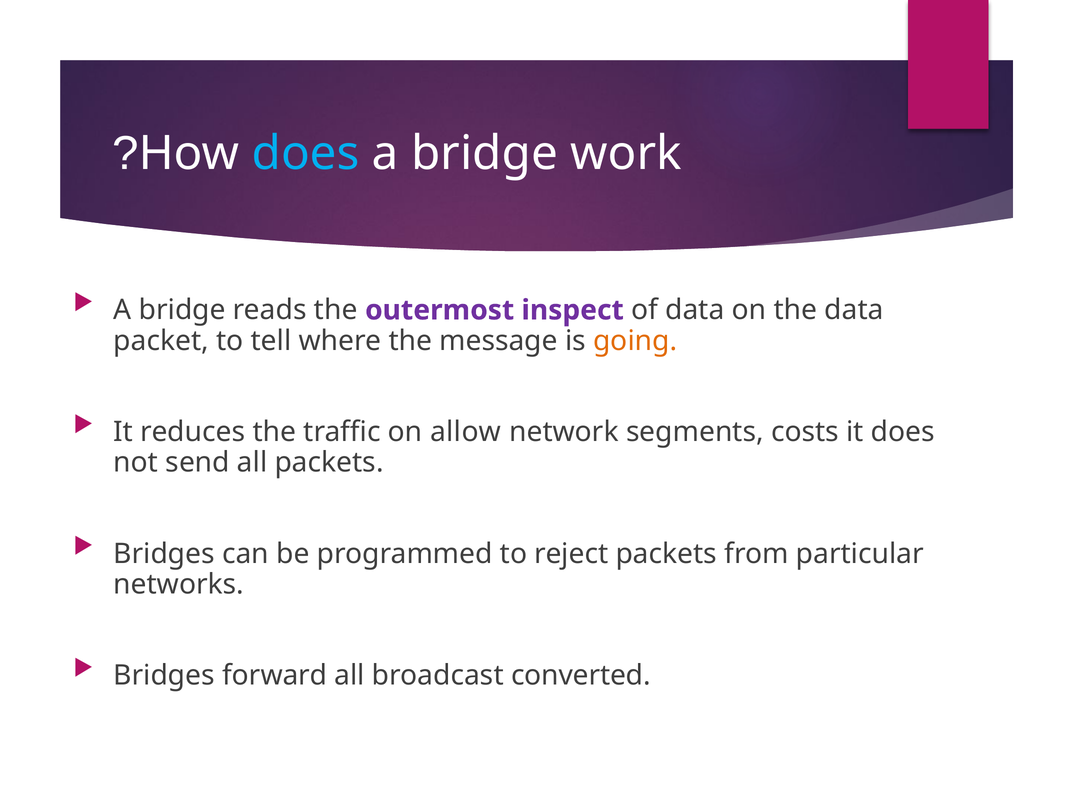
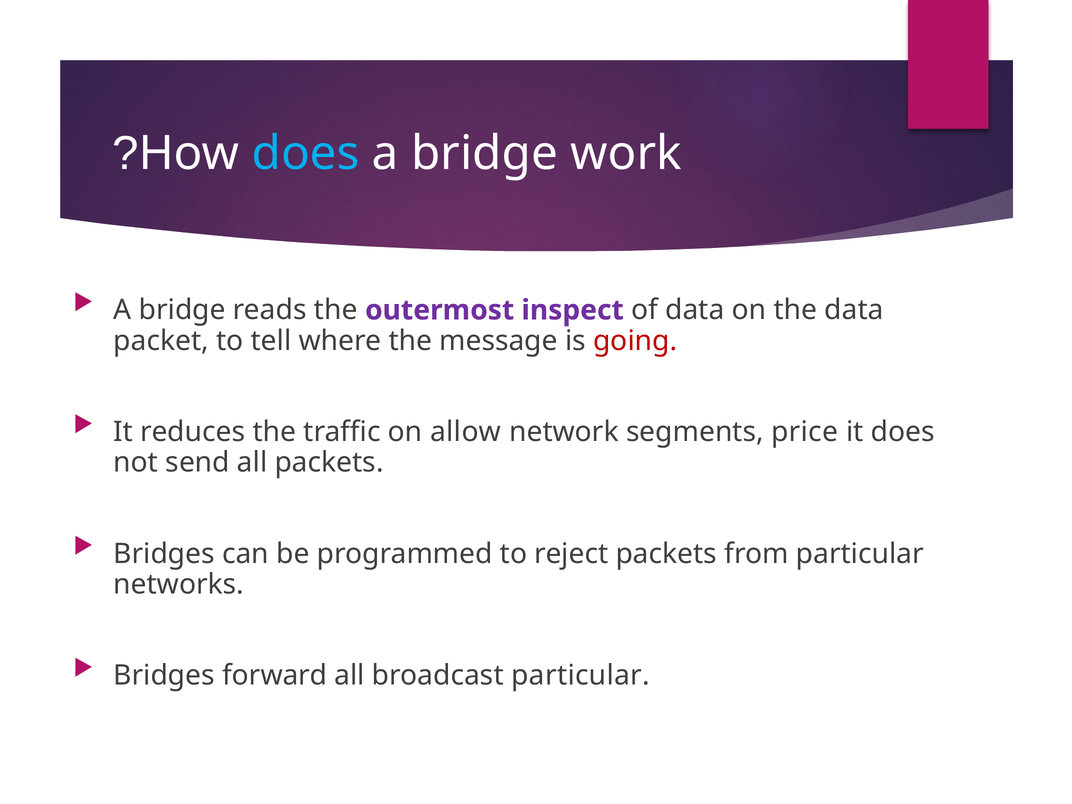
going colour: orange -> red (635, 341)
costs: costs -> price (805, 432)
broadcast converted: converted -> particular (581, 676)
